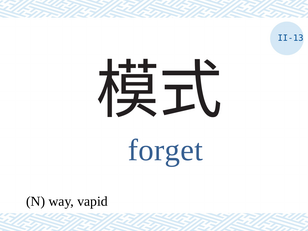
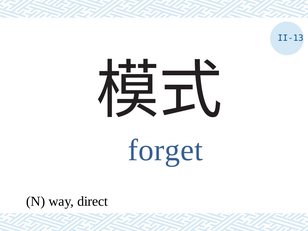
vapid: vapid -> direct (93, 201)
